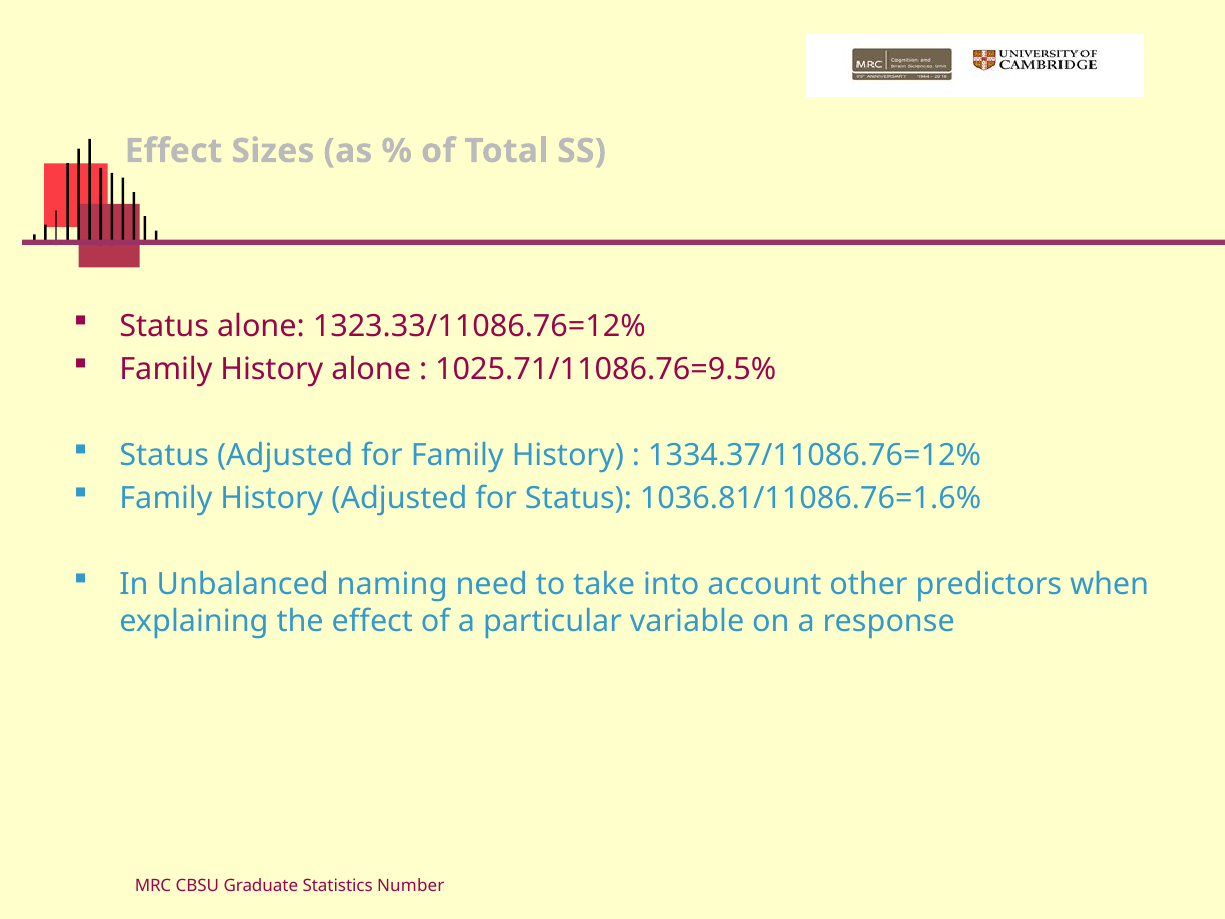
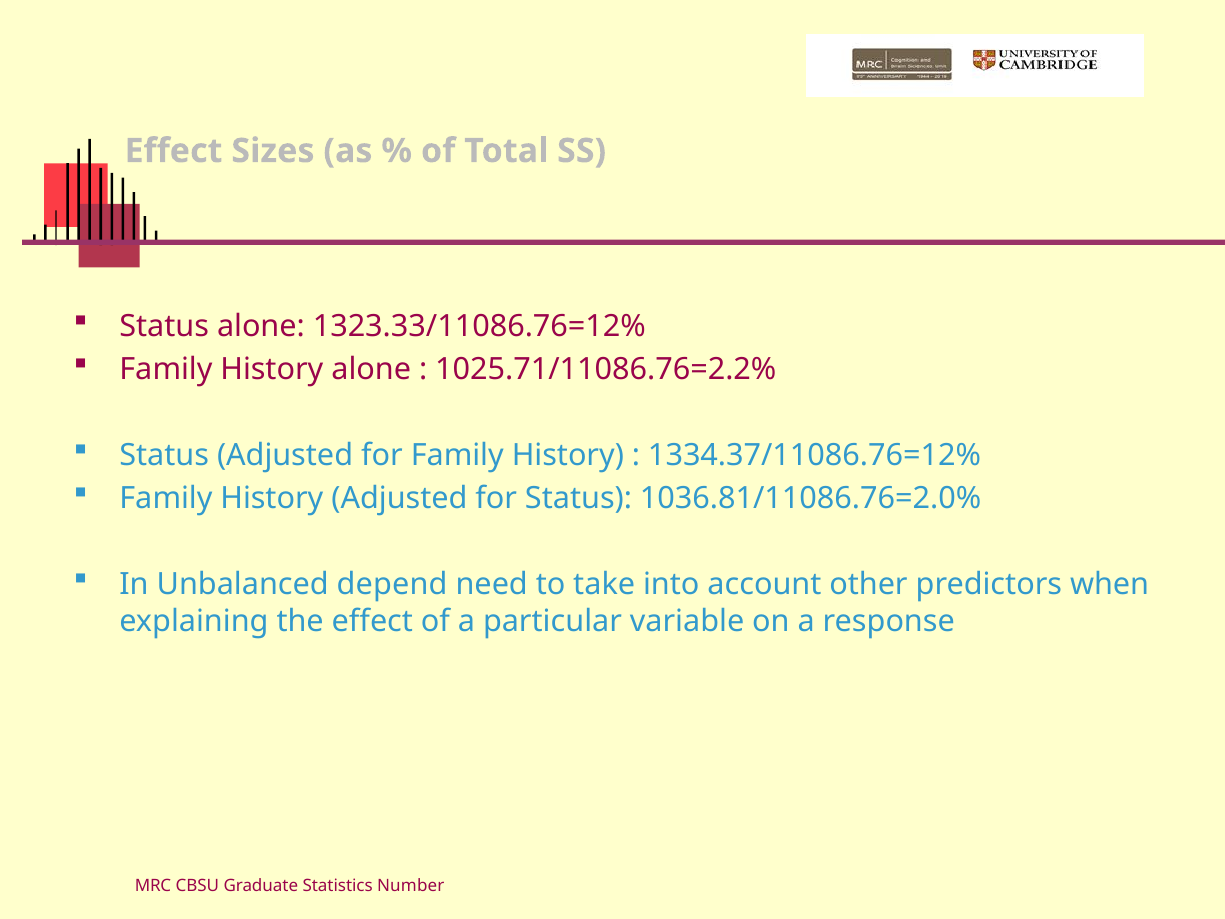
1025.71/11086.76=9.5%: 1025.71/11086.76=9.5% -> 1025.71/11086.76=2.2% (606, 370)
1036.81/11086.76=1.6%: 1036.81/11086.76=1.6% -> 1036.81/11086.76=2.0% (811, 498)
naming: naming -> depend (392, 584)
